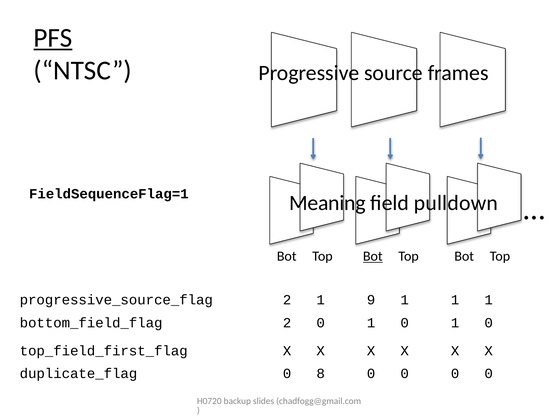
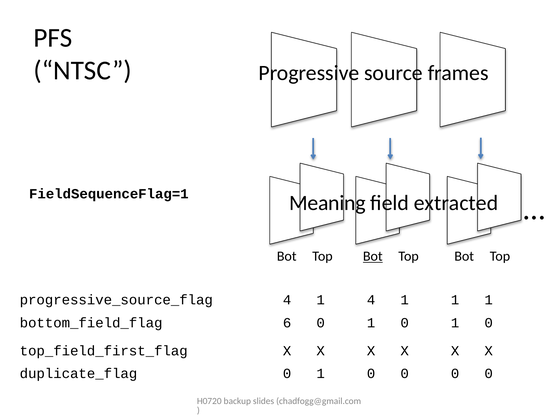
PFS underline: present -> none (53, 38)
pulldown: pulldown -> extracted (456, 203)
2: 2 -> 4 (287, 300)
1 9: 9 -> 4 (371, 300)
2: 2 -> 6 (287, 323)
8: 8 -> 1 (321, 374)
